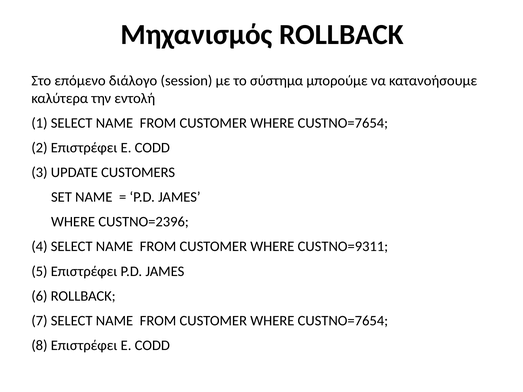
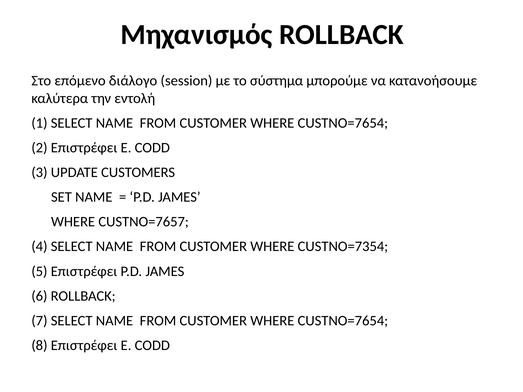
CUSTNO=2396: CUSTNO=2396 -> CUSTNO=7657 (144, 222)
CUSTNO=9311: CUSTNO=9311 -> CUSTNO=7354 (343, 247)
